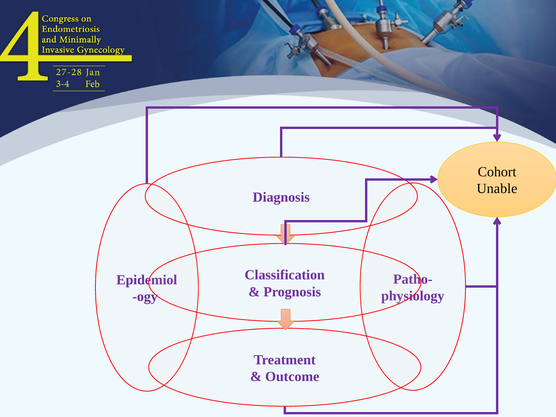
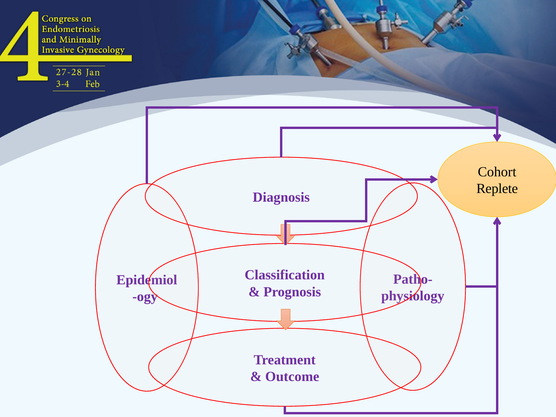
Unable: Unable -> Replete (497, 189)
